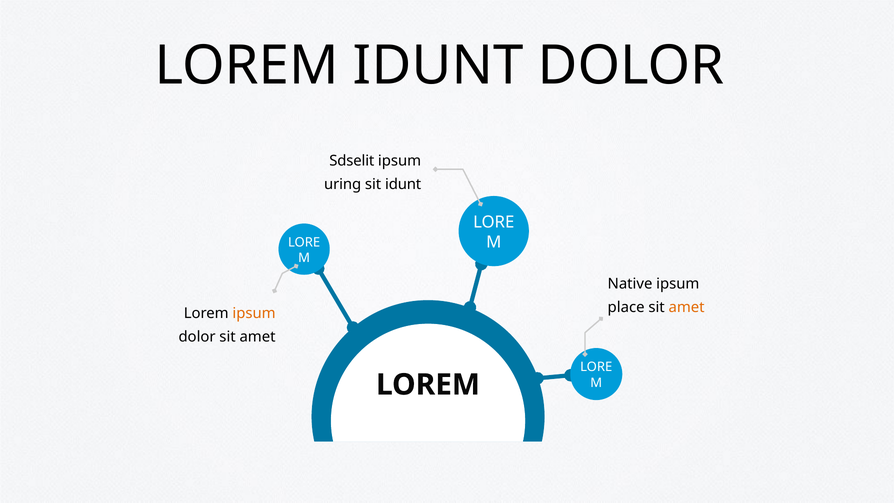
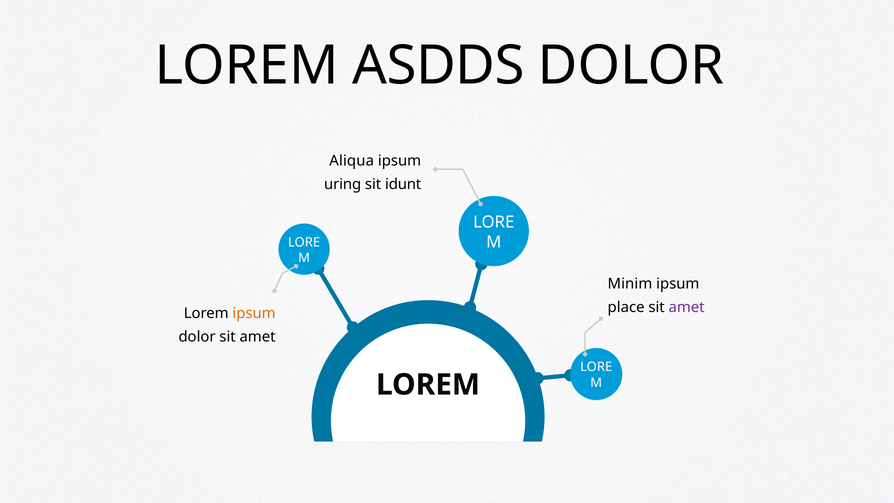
LOREM IDUNT: IDUNT -> ASDDS (439, 66)
Sdselit: Sdselit -> Aliqua (352, 161)
Native: Native -> Minim (630, 284)
amet colour: orange -> purple (687, 307)
